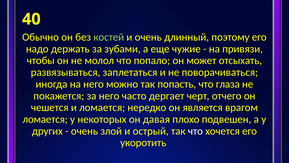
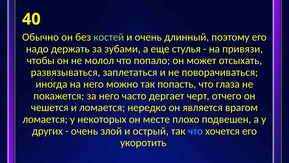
чужие: чужие -> стулья (186, 49)
давая: давая -> месте (156, 119)
что colour: white -> light blue (195, 131)
